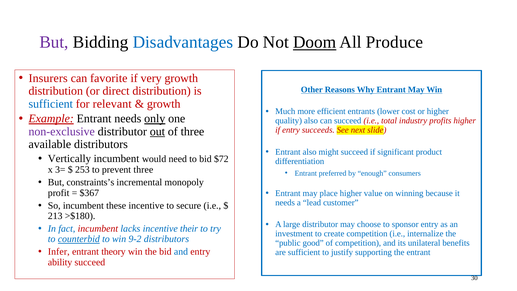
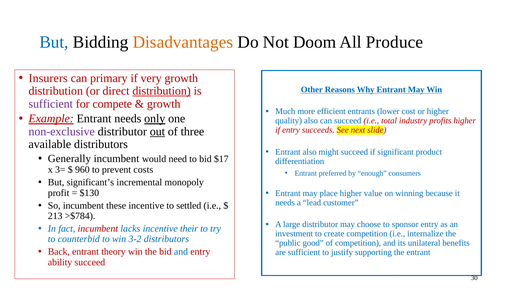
But colour: purple -> blue (54, 42)
Disadvantages colour: blue -> orange (183, 42)
Doom underline: present -> none (315, 42)
favorite: favorite -> primary (109, 78)
distribution underline: none -> present (162, 91)
sufficient colour: blue -> purple (51, 104)
relevant: relevant -> compete (112, 104)
Vertically: Vertically -> Generally (69, 159)
$72: $72 -> $17 (221, 159)
253: 253 -> 960 (82, 170)
prevent three: three -> costs (143, 170)
constraints’s: constraints’s -> significant’s (90, 182)
$367: $367 -> $130 (89, 193)
secure: secure -> settled (189, 205)
>$180: >$180 -> >$784 (80, 216)
counterbid underline: present -> none (79, 239)
9-2: 9-2 -> 3-2 (135, 239)
Infer: Infer -> Back (59, 252)
